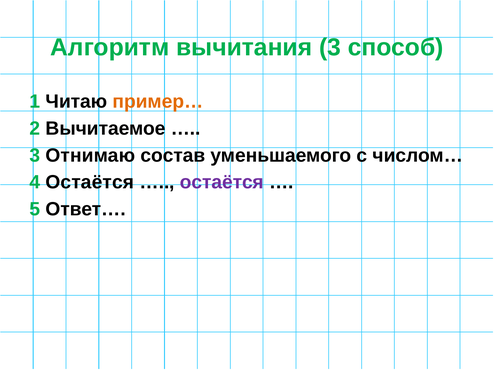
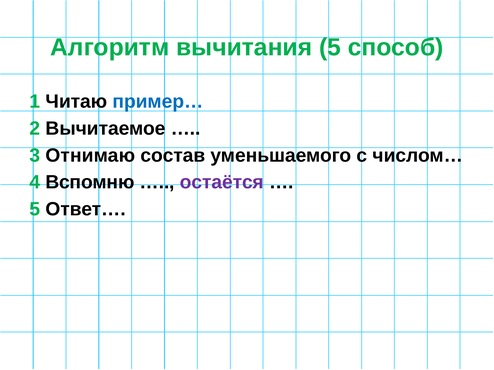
вычитания 3: 3 -> 5 (330, 47)
пример… colour: orange -> blue (158, 102)
4 Остаётся: Остаётся -> Вспомню (90, 183)
